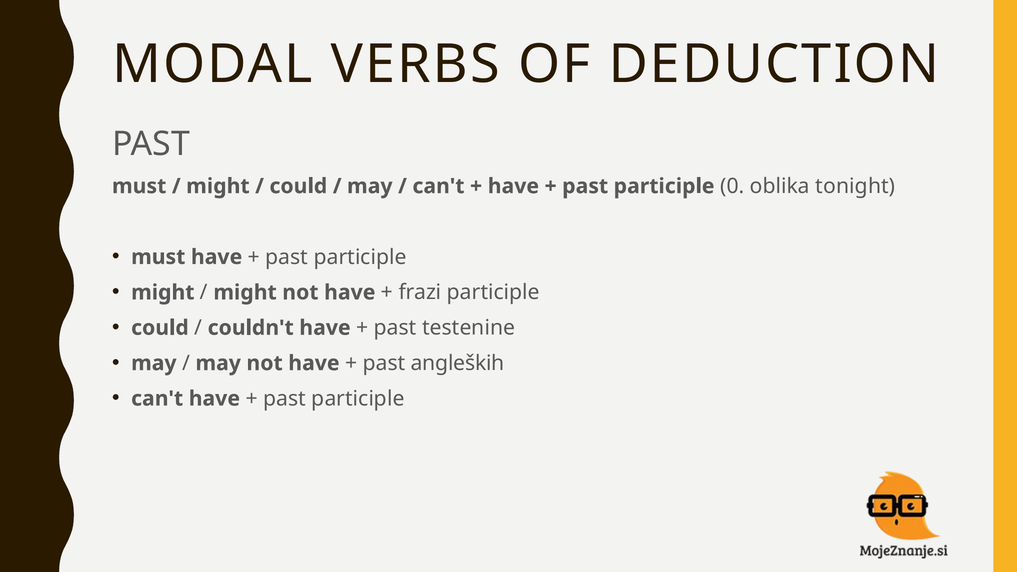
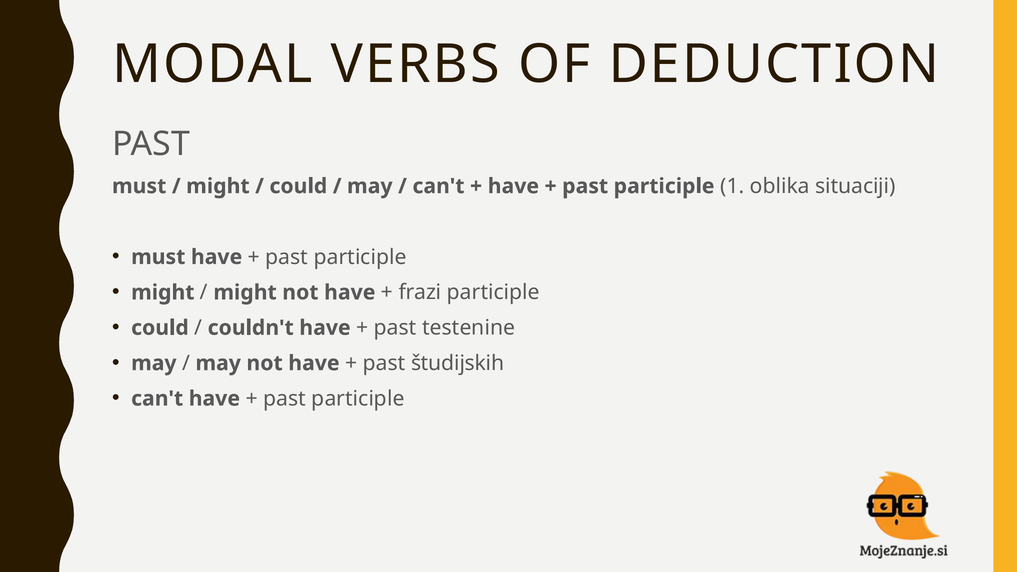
0: 0 -> 1 (732, 186)
tonight: tonight -> situaciji (855, 186)
angleških: angleških -> študijskih (458, 363)
